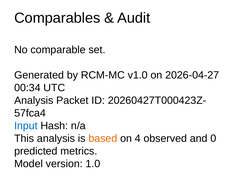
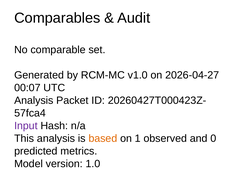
00:34: 00:34 -> 00:07 (27, 88)
Input colour: blue -> purple (26, 126)
4: 4 -> 1 (138, 138)
